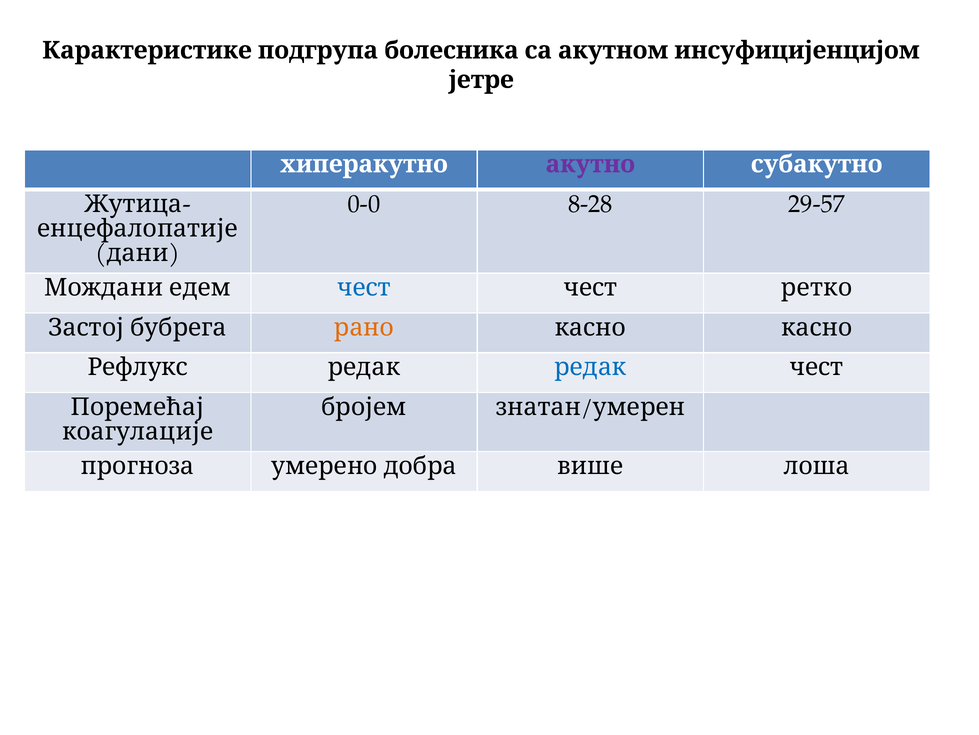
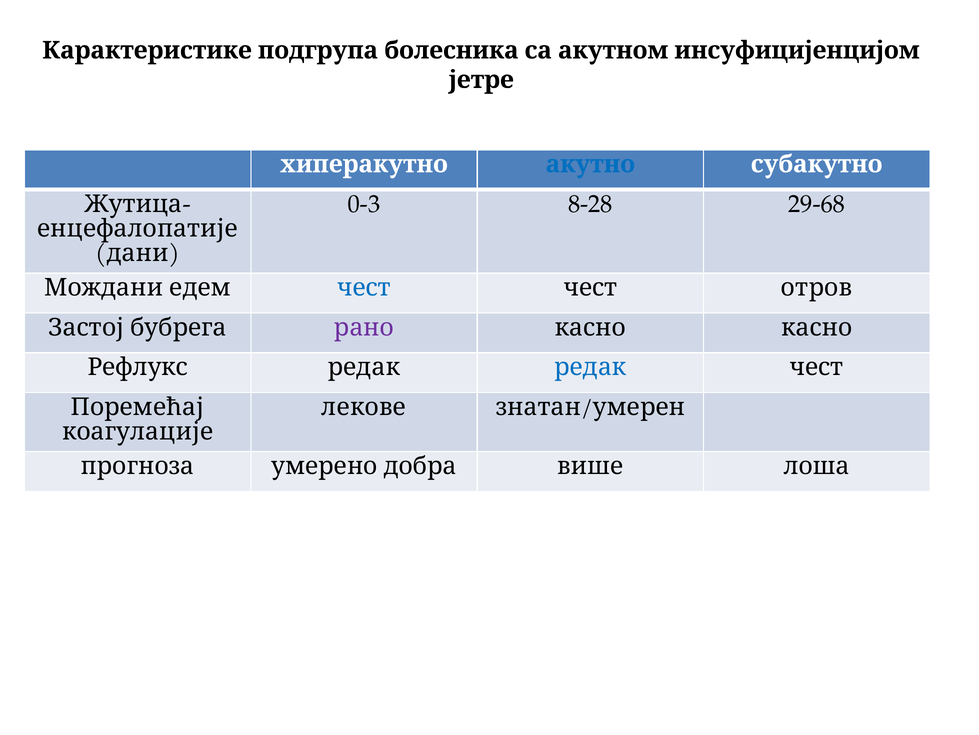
акутно colour: purple -> blue (590, 164)
0-0: 0-0 -> 0-3 (364, 204)
29-57: 29-57 -> 29-68 (817, 204)
ретко: ретко -> отров (817, 288)
рано colour: orange -> purple (364, 327)
бројем: бројем -> лекове (364, 407)
